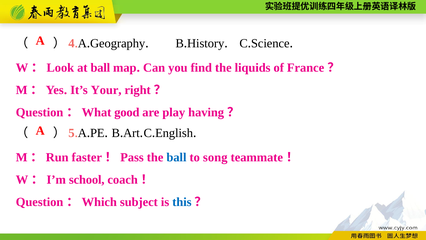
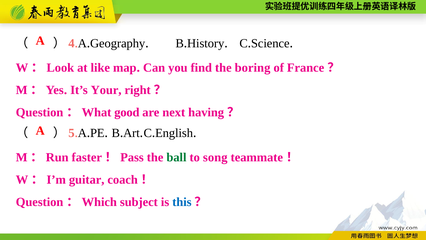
at ball: ball -> like (100, 68)
liquids: liquids -> boring (253, 68)
play: play -> next (174, 112)
ball colour: blue -> green (176, 157)
school: school -> guitar (87, 180)
